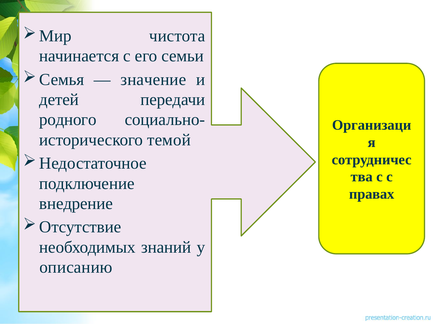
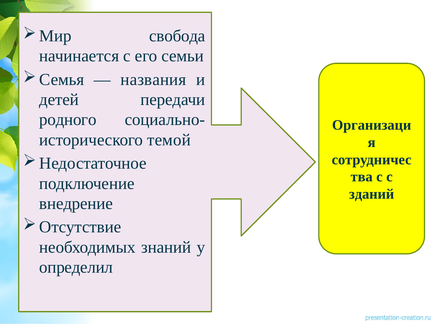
чистота: чистота -> свобода (177, 36)
значение: значение -> названия (153, 80)
правах: правах -> зданий (372, 195)
описанию: описанию -> определил (76, 268)
